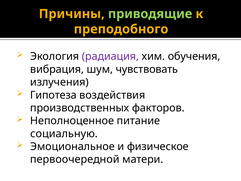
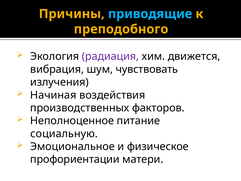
приводящие colour: light green -> light blue (150, 14)
обучения: обучения -> движется (194, 56)
Гипотеза: Гипотеза -> Начиная (53, 95)
первоочередной: первоочередной -> профориентации (75, 159)
